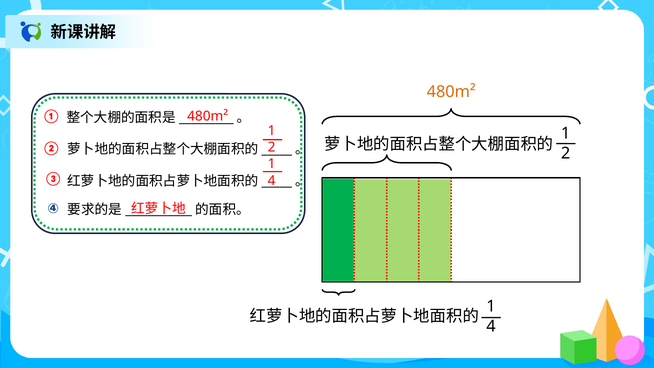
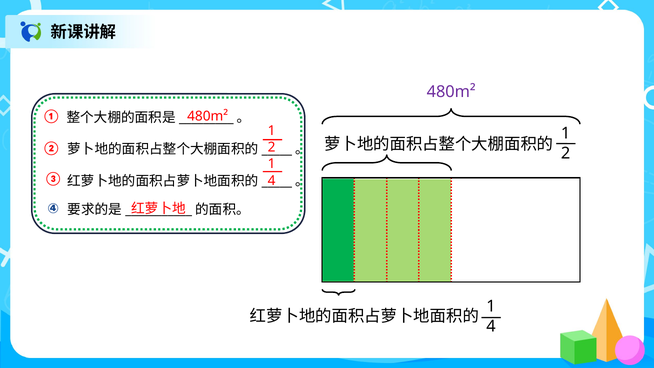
480m² colour: orange -> purple (451, 92)
